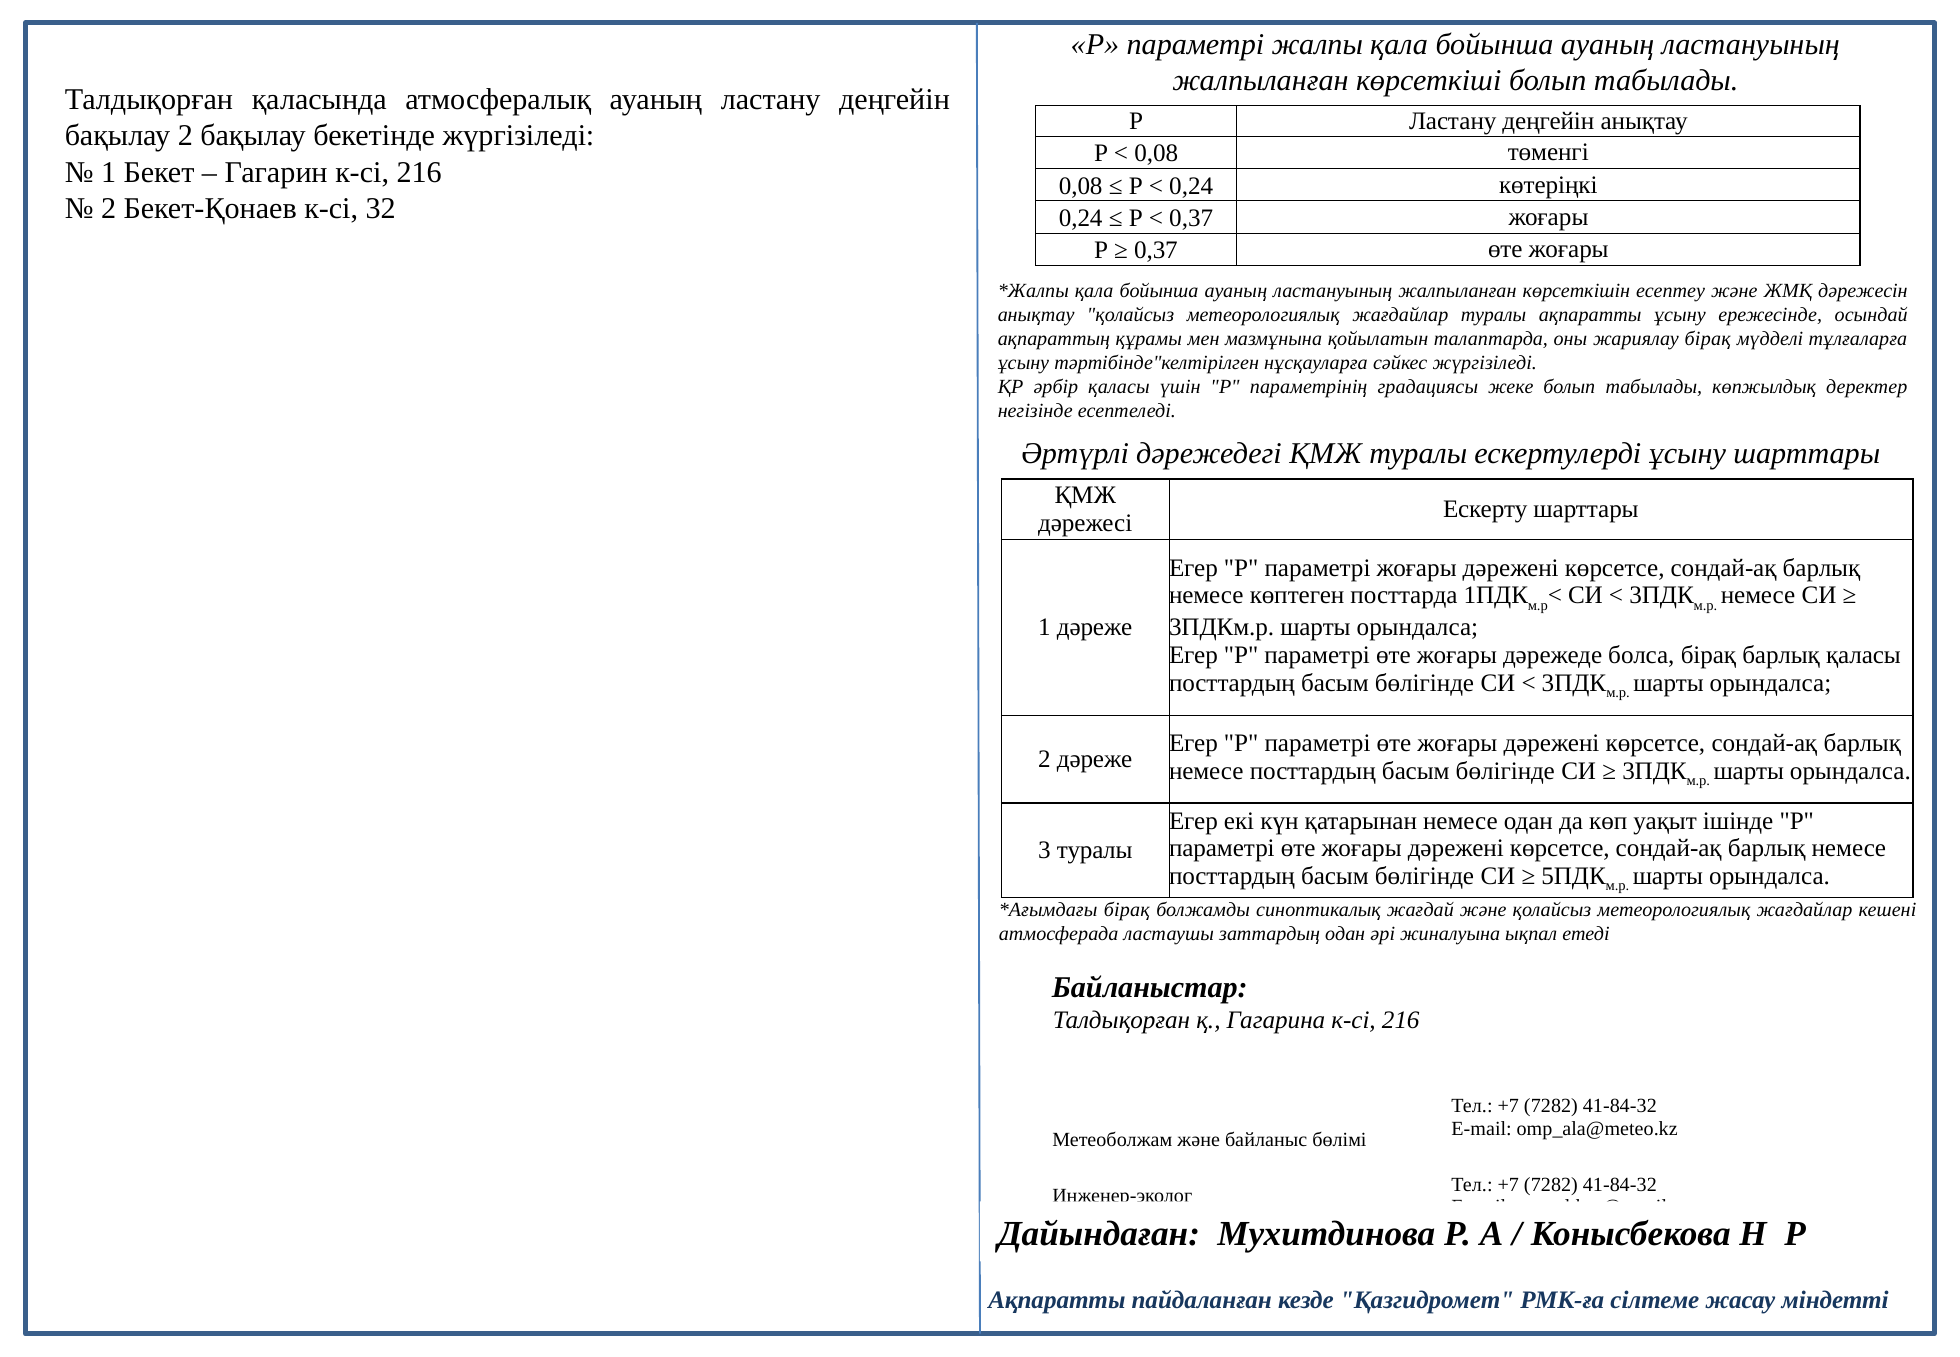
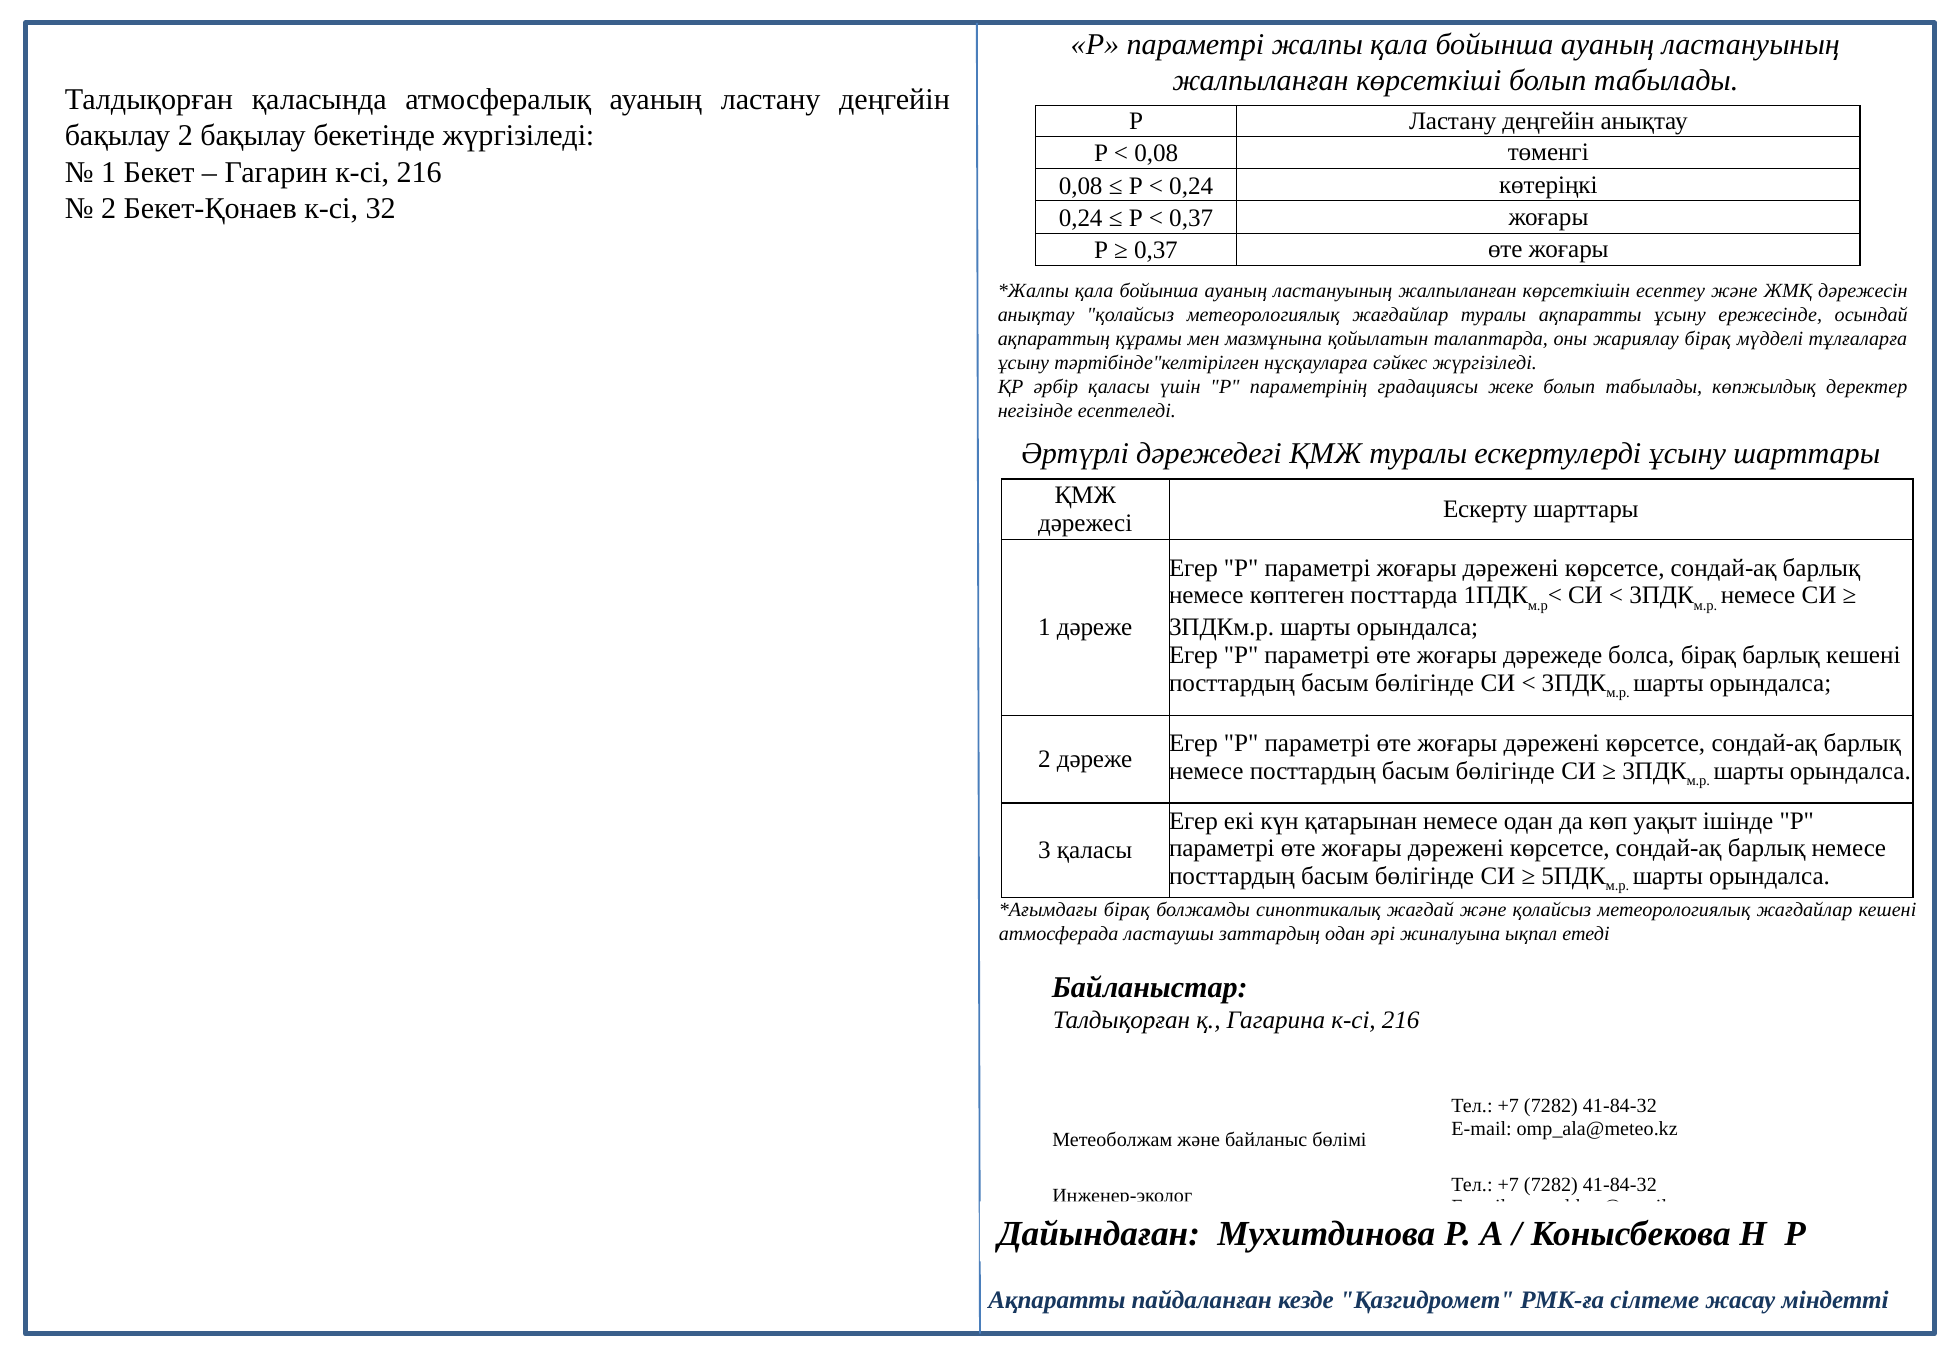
барлық қаласы: қаласы -> кешені (1863, 655)
3 туралы: туралы -> қаласы (1094, 850)
